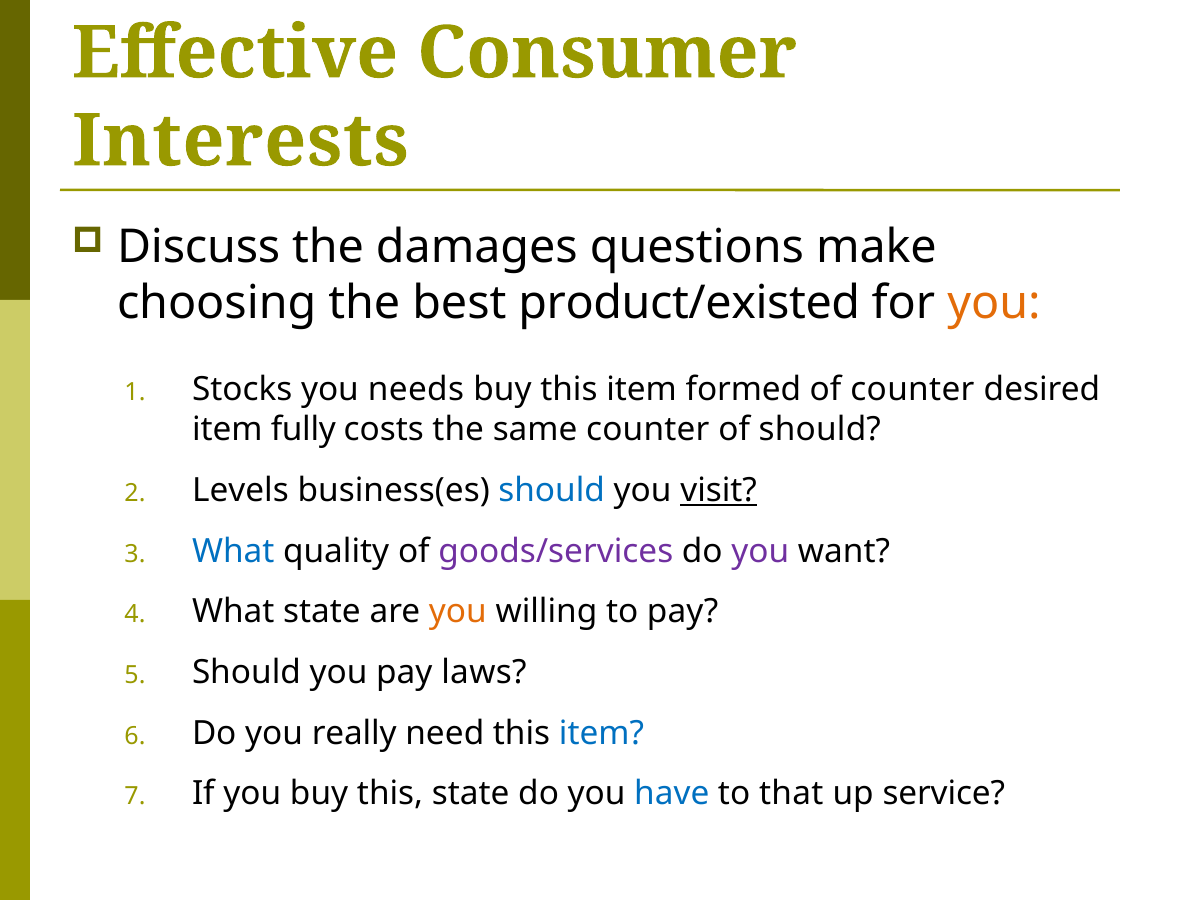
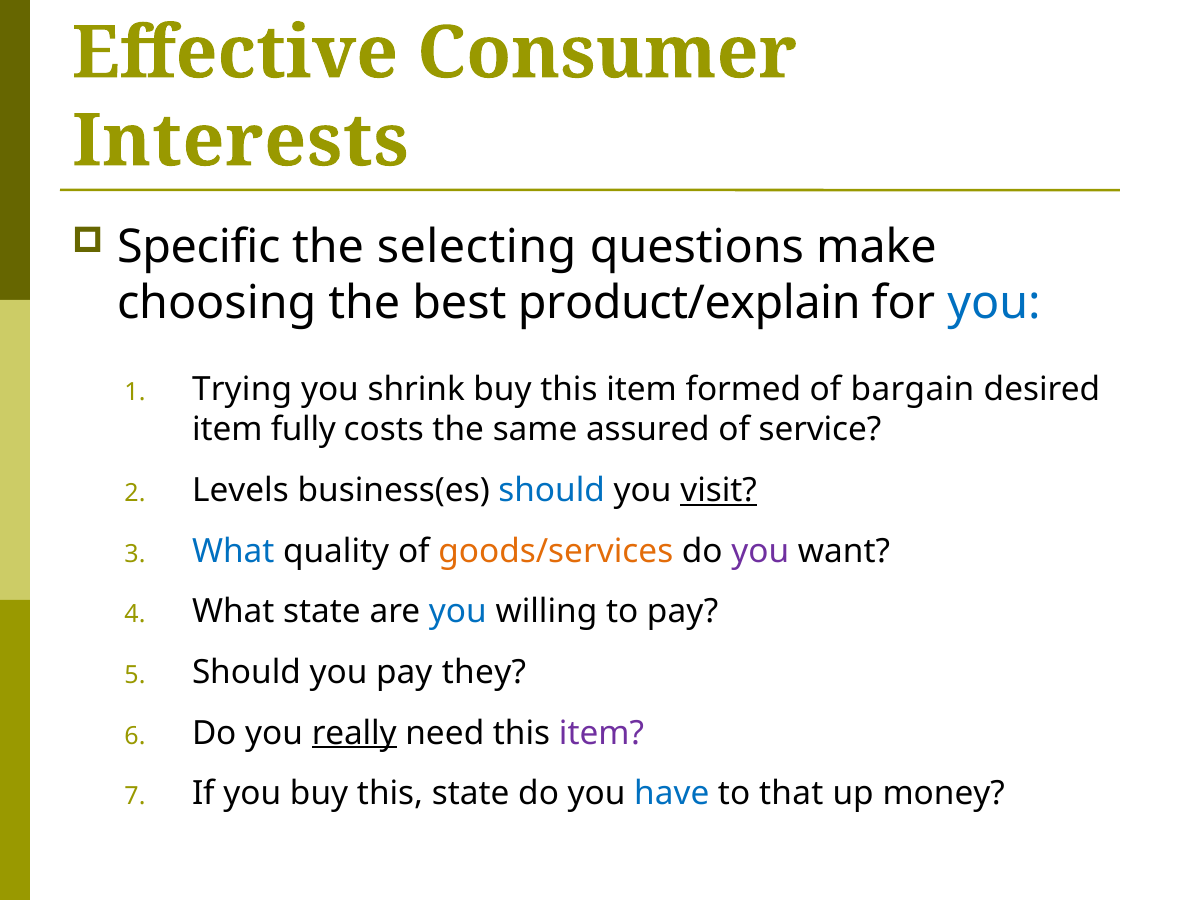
Discuss: Discuss -> Specific (199, 247)
damages: damages -> selecting (477, 247)
product/existed: product/existed -> product/explain (689, 303)
you colour: orange -> blue (994, 303)
Stocks: Stocks -> Trying (242, 390)
needs: needs -> shrink (416, 390)
of counter: counter -> bargain (912, 390)
same counter: counter -> assured (648, 430)
of should: should -> service (820, 430)
goods/services colour: purple -> orange (556, 551)
you colour: orange -> blue (458, 612)
laws: laws -> they (484, 672)
really underline: none -> present (354, 733)
item colour: blue -> purple (601, 733)
service: service -> money (944, 794)
